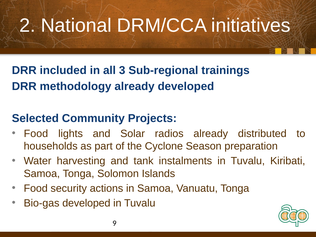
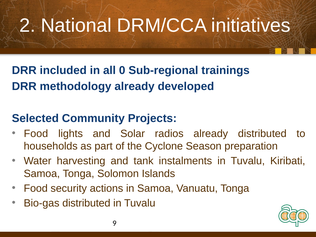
3: 3 -> 0 (122, 70)
Bio-gas developed: developed -> distributed (86, 203)
